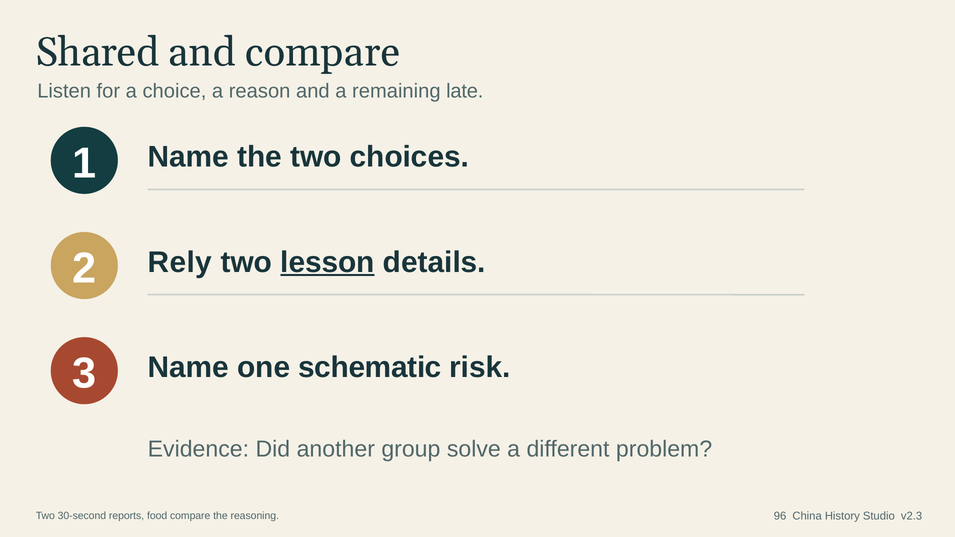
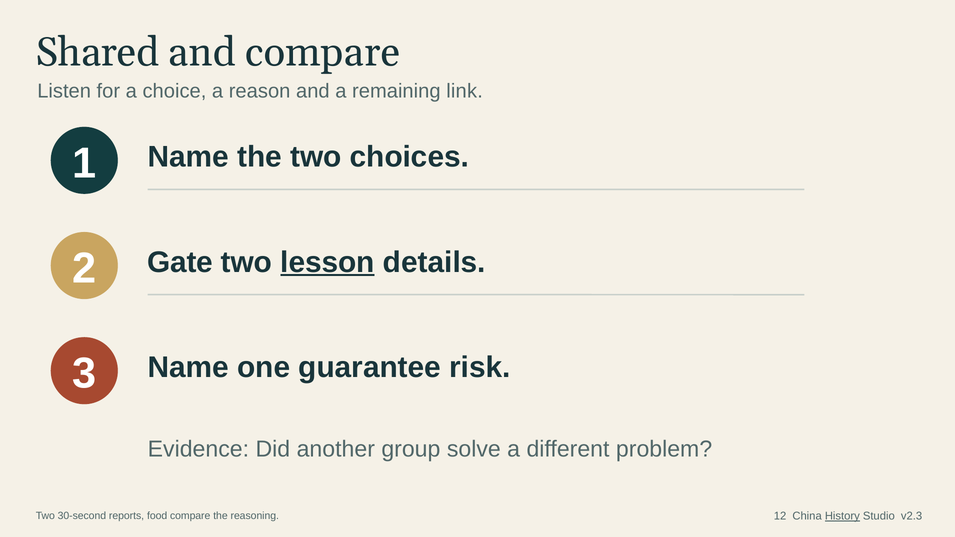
late: late -> link (465, 91)
Rely: Rely -> Gate (180, 262)
schematic: schematic -> guarantee (370, 368)
96: 96 -> 12 (780, 516)
History underline: none -> present (842, 516)
